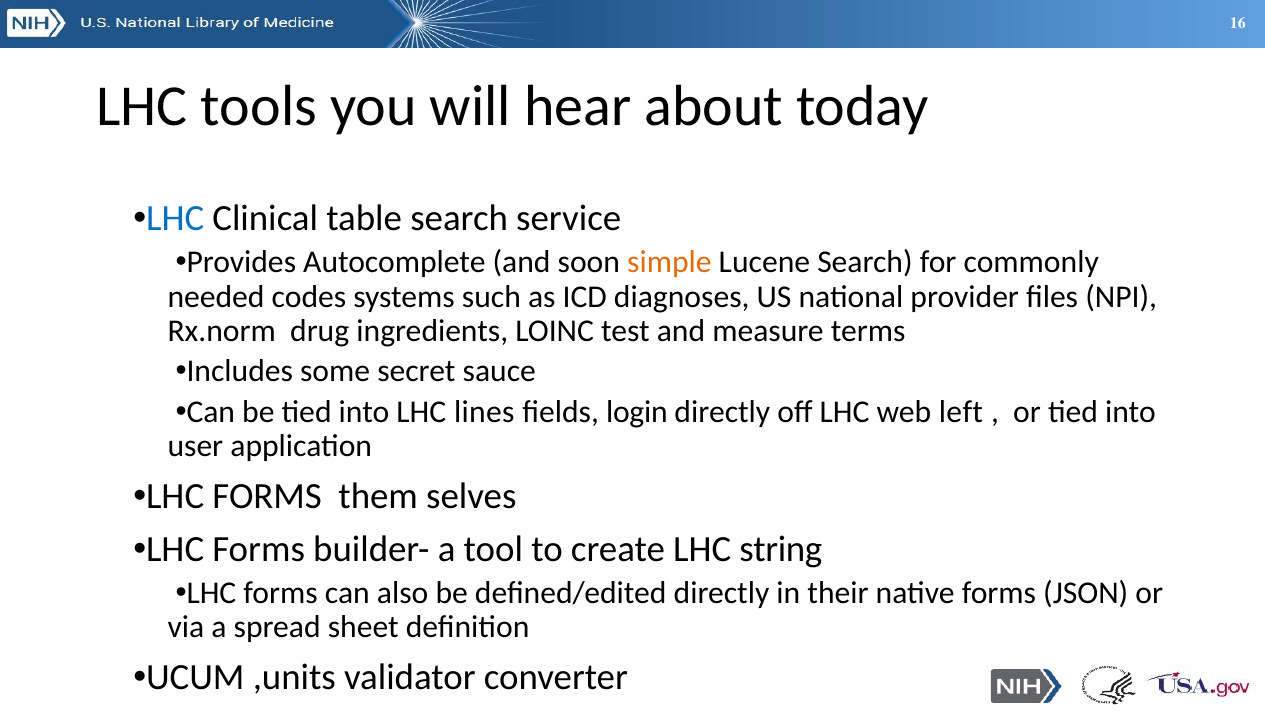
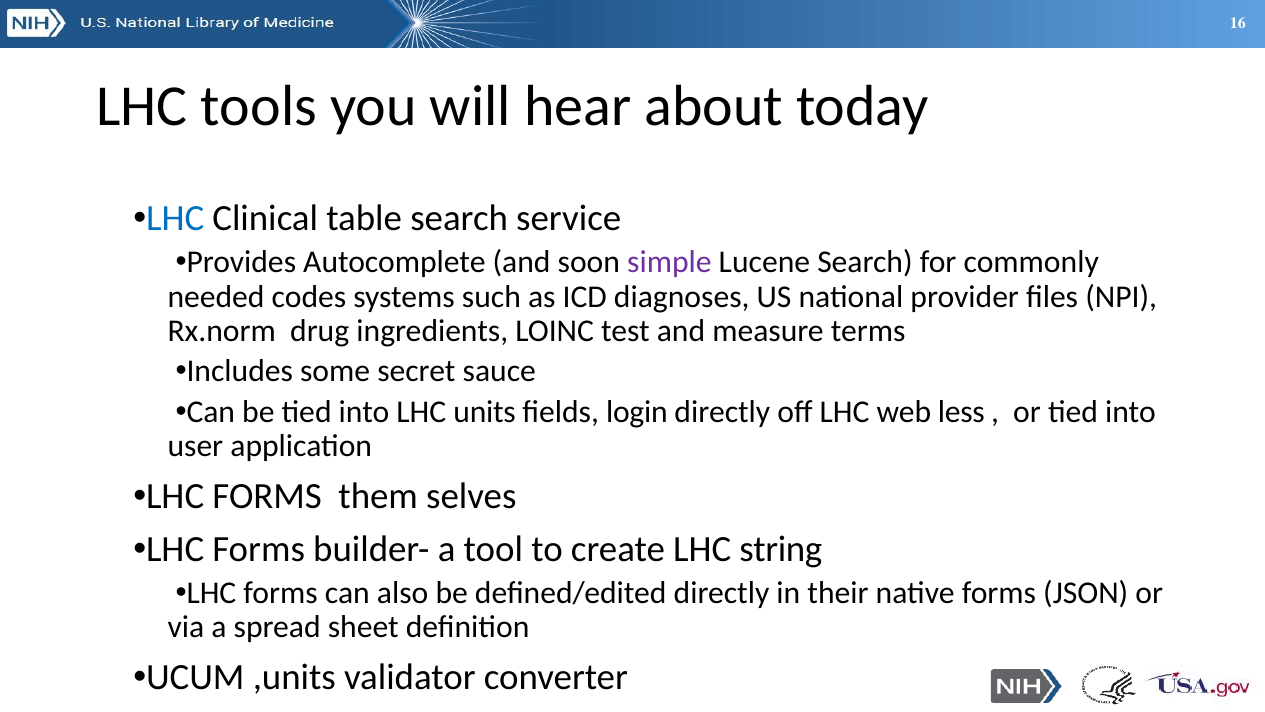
simple colour: orange -> purple (669, 262)
lines: lines -> units (485, 412)
left: left -> less (961, 412)
